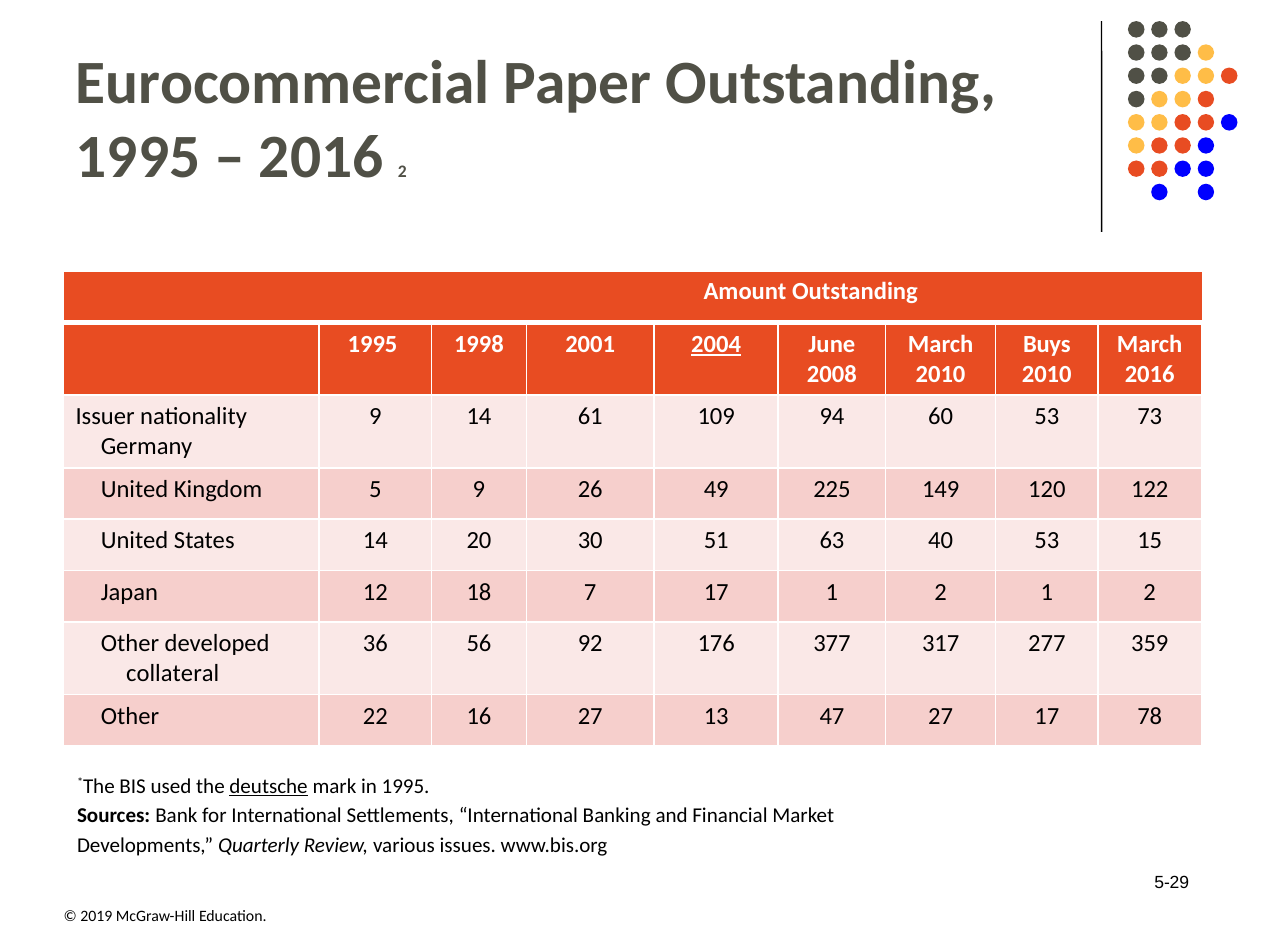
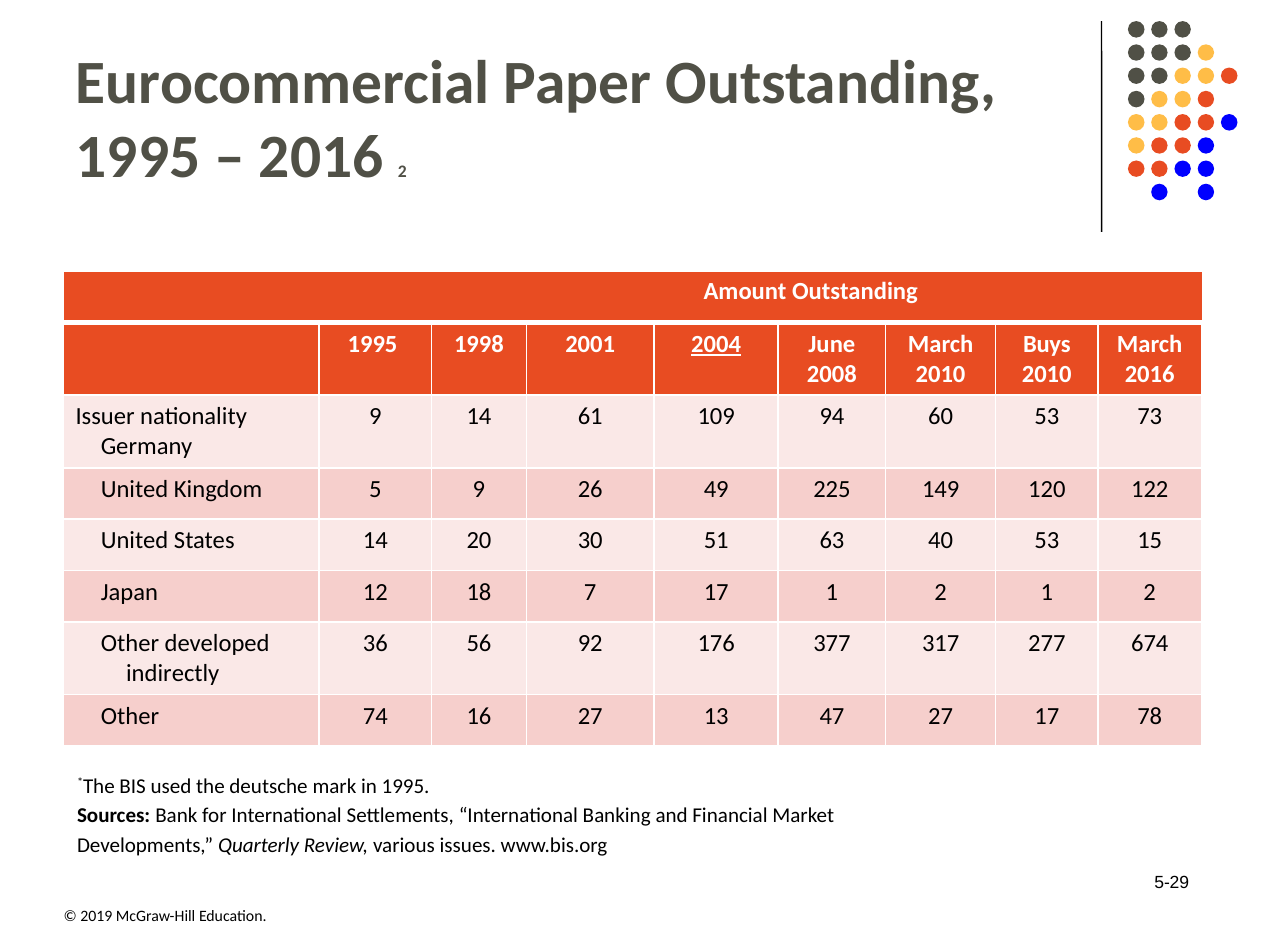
359: 359 -> 674 (1150, 643)
collateral: collateral -> indirectly (173, 673)
22: 22 -> 74 (375, 716)
deutsche underline: present -> none (269, 786)
